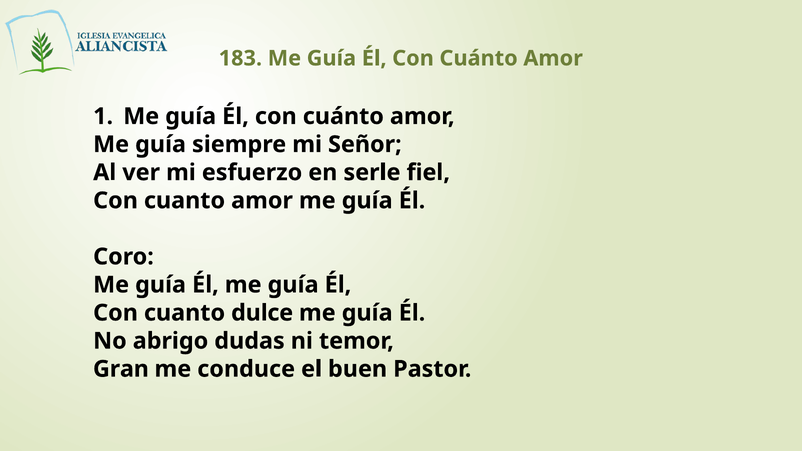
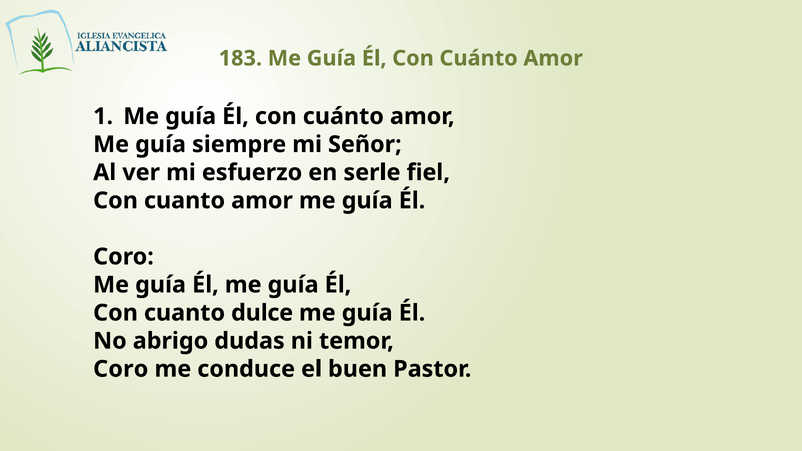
Gran: Gran -> Coro (121, 369)
